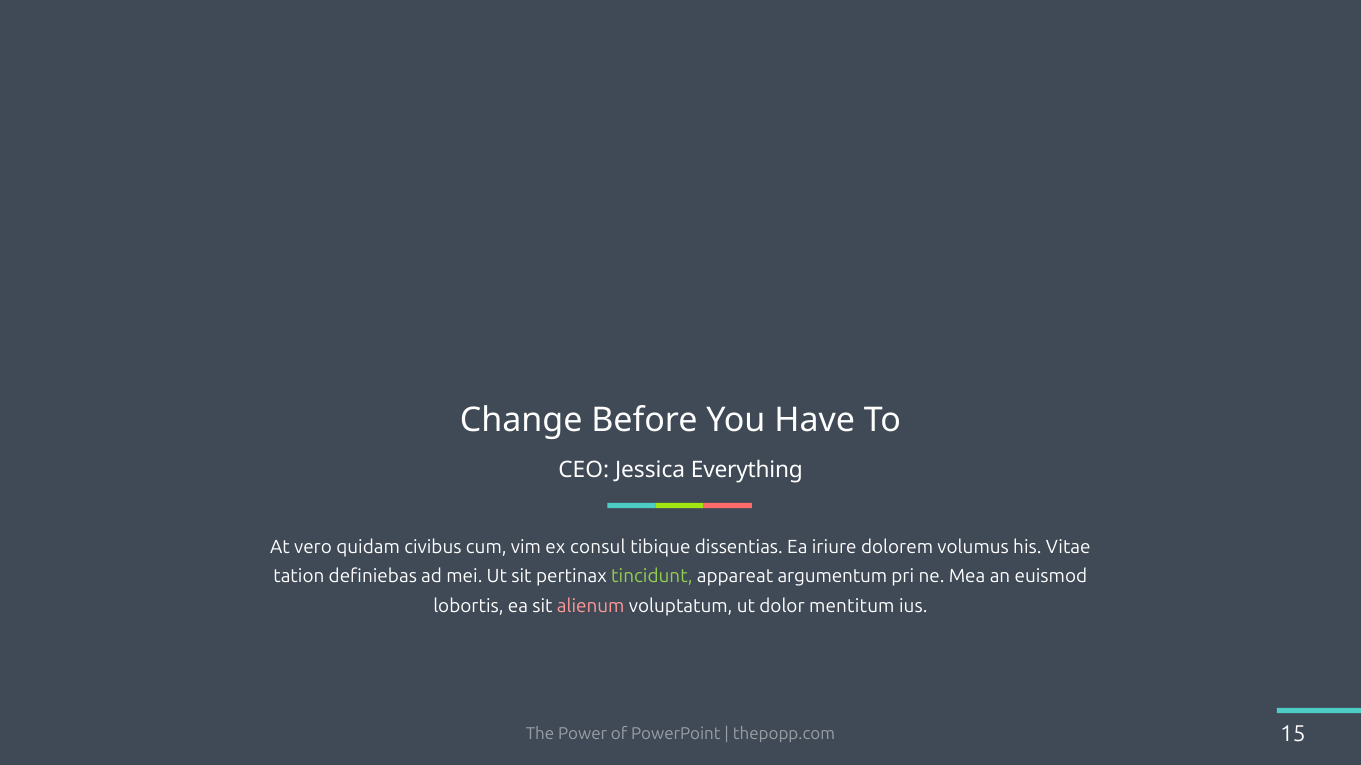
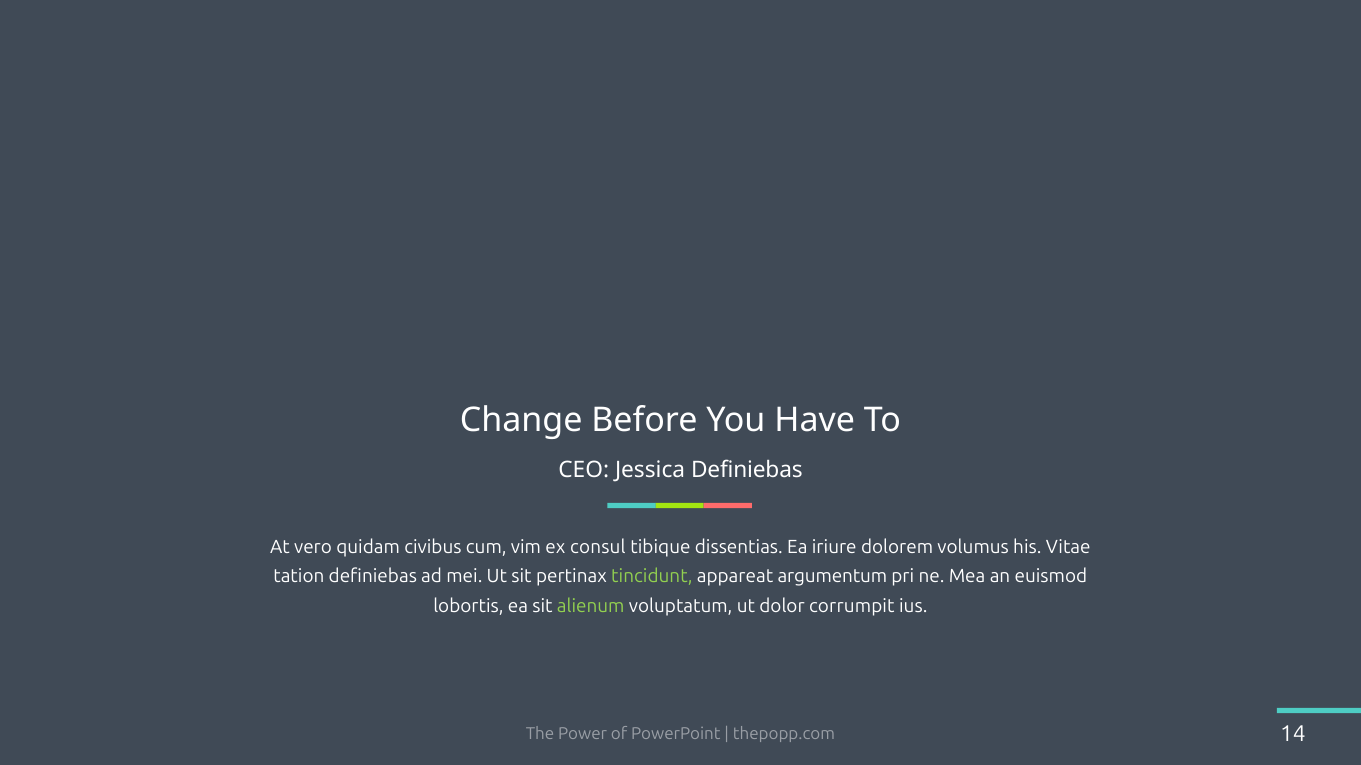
Jessica Everything: Everything -> Definiebas (747, 470)
alienum colour: pink -> light green (591, 607)
mentitum: mentitum -> corrumpit (852, 607)
15: 15 -> 14 (1293, 734)
